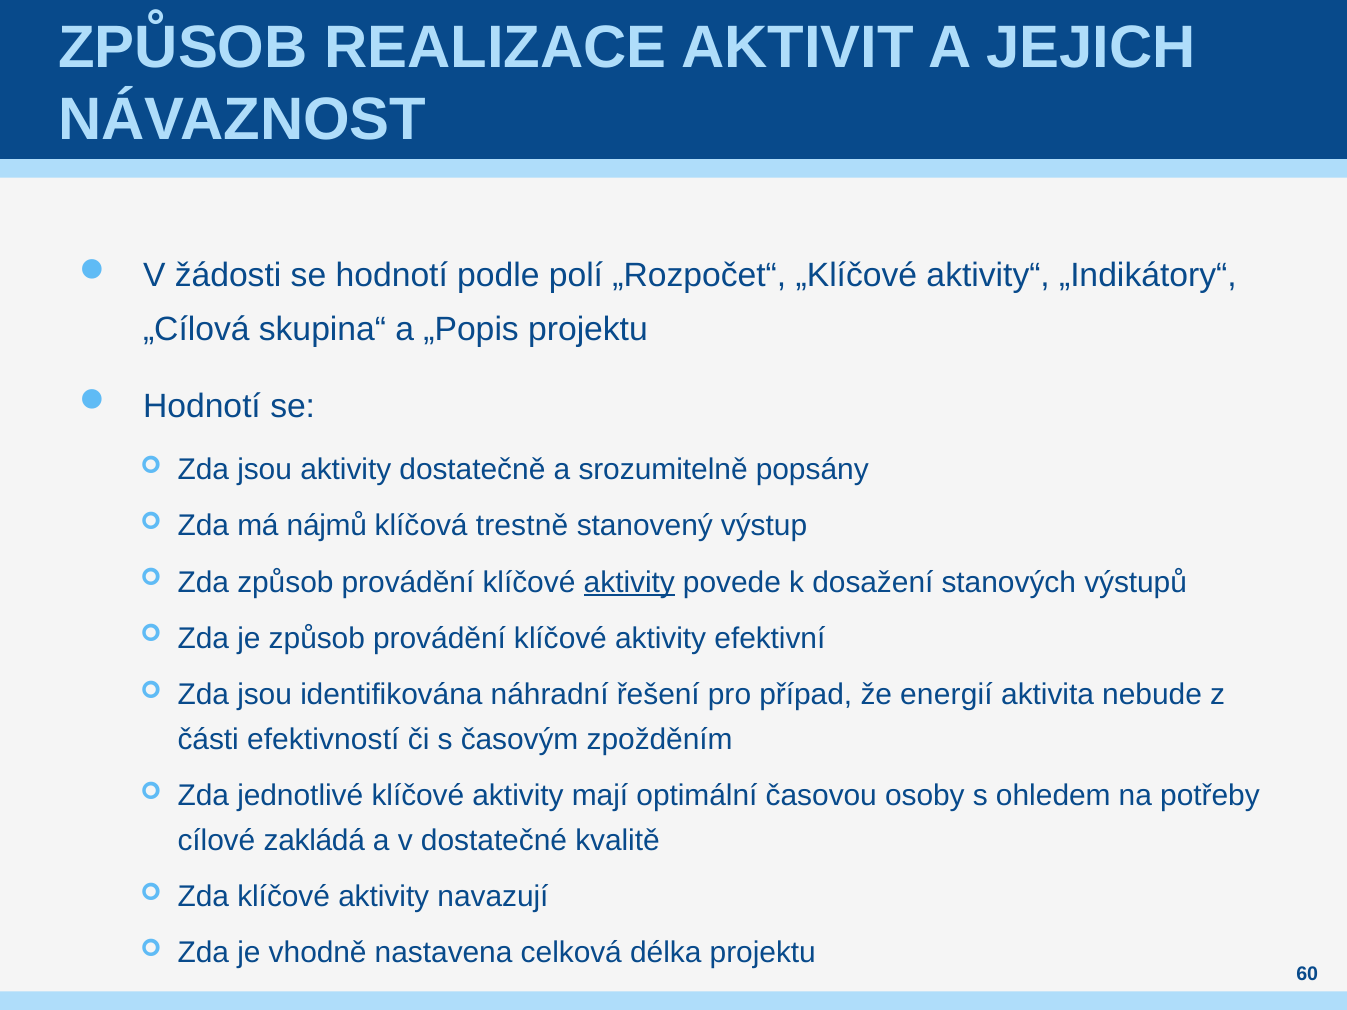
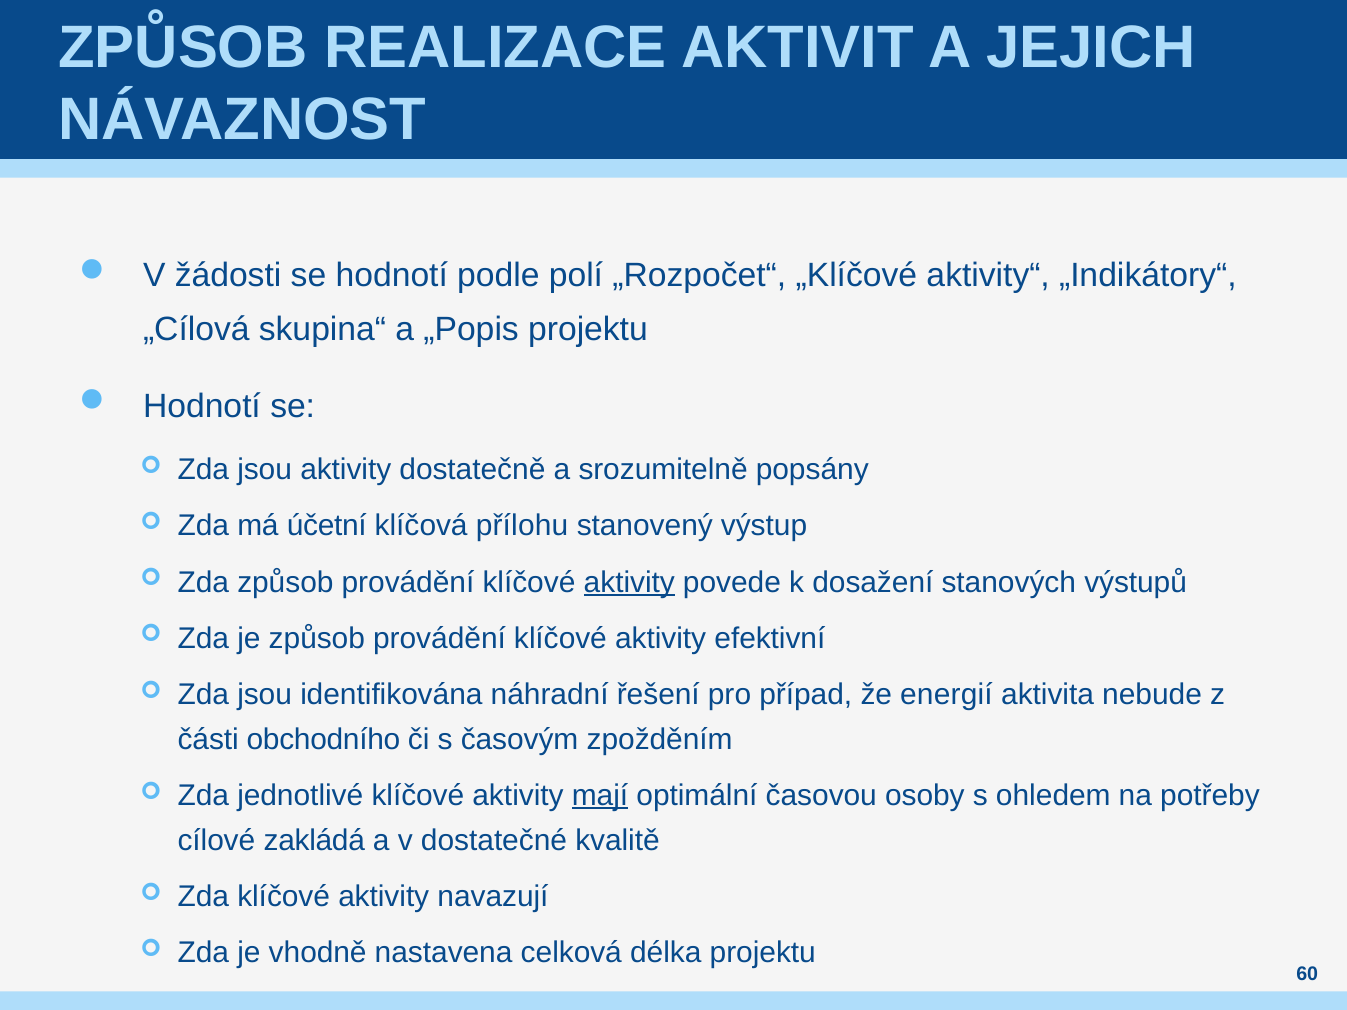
nájmů: nájmů -> účetní (327, 526)
trestně: trestně -> přílohu (522, 526)
efektivností: efektivností -> obchodního (323, 740)
mají underline: none -> present (600, 796)
